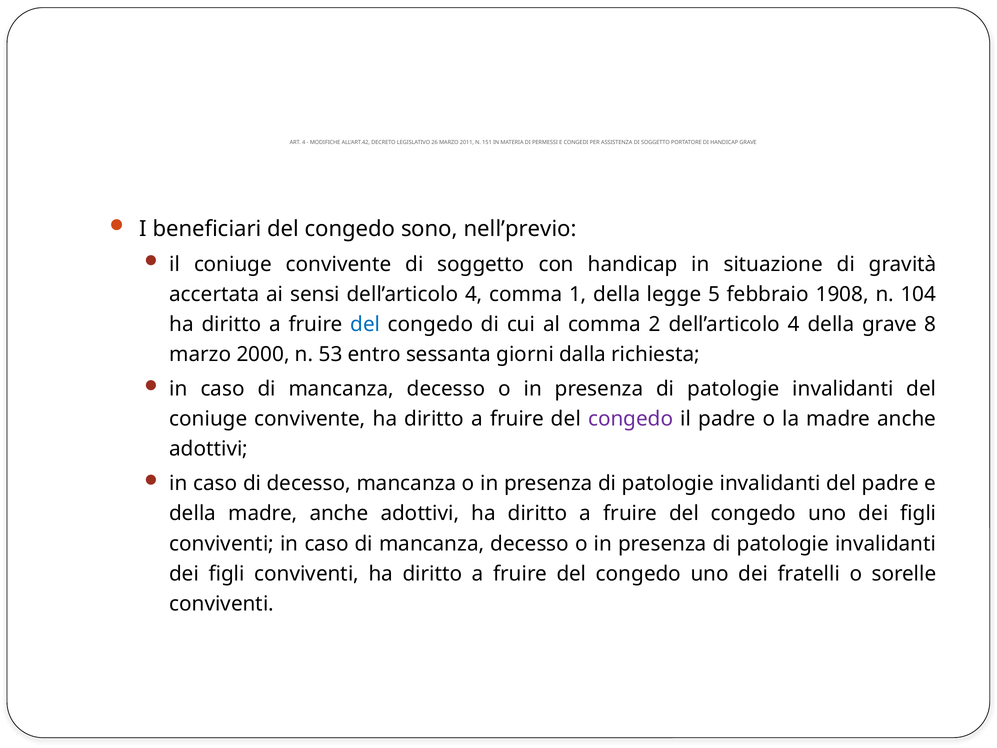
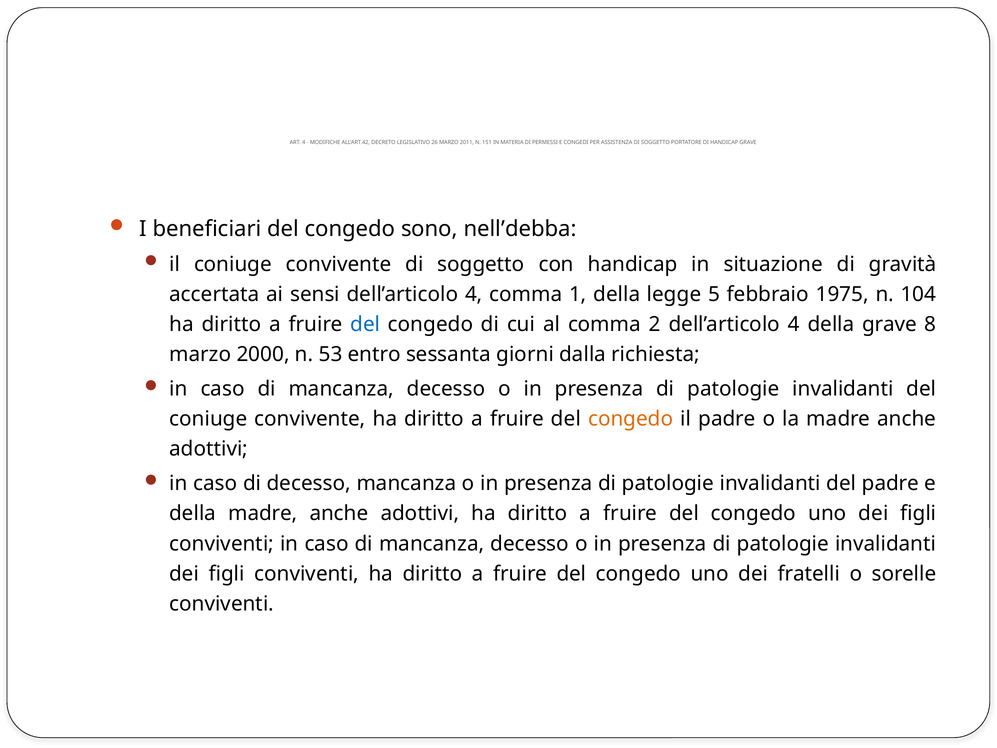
nell’previo: nell’previo -> nell’debba (520, 229)
1908: 1908 -> 1975 (842, 294)
congedo colour: purple -> orange (631, 419)
